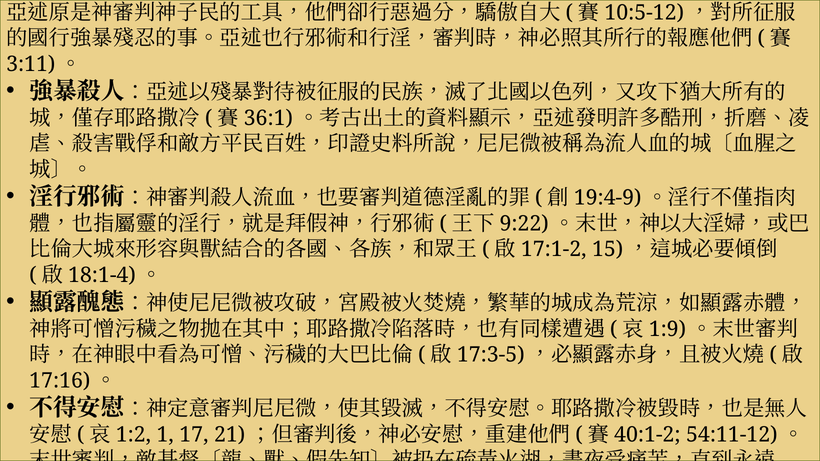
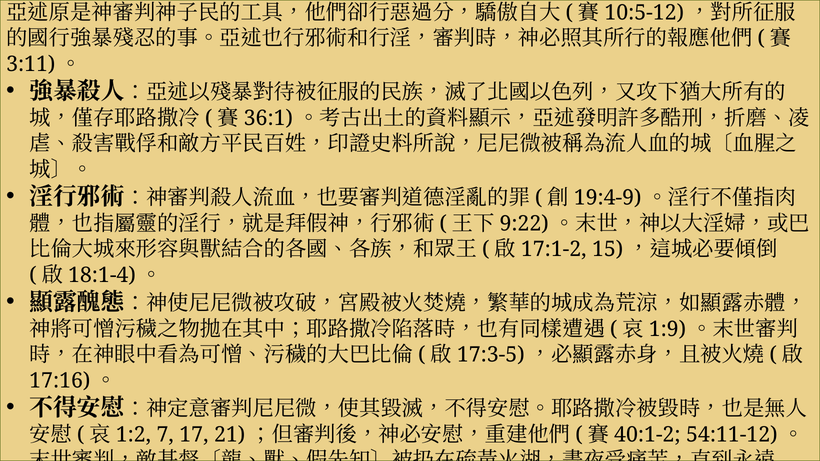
1: 1 -> 7 (165, 435)
